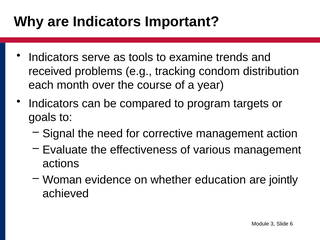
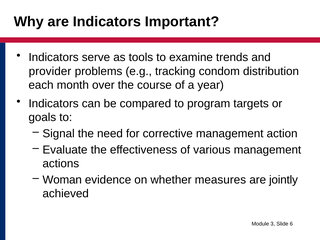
received: received -> provider (50, 71)
education: education -> measures (220, 180)
